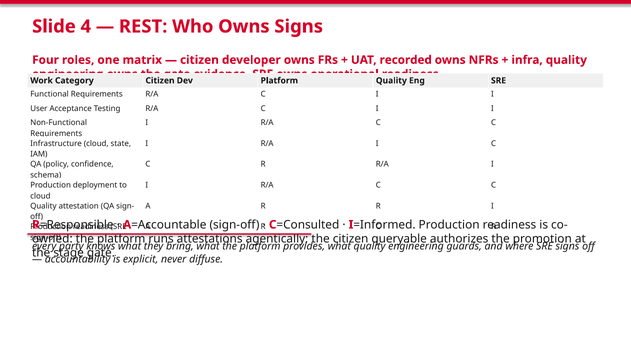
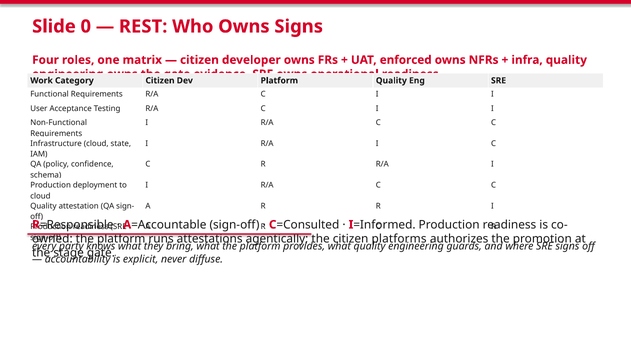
4: 4 -> 0 (86, 26)
recorded: recorded -> enforced (406, 60)
queryable: queryable -> platforms (399, 239)
